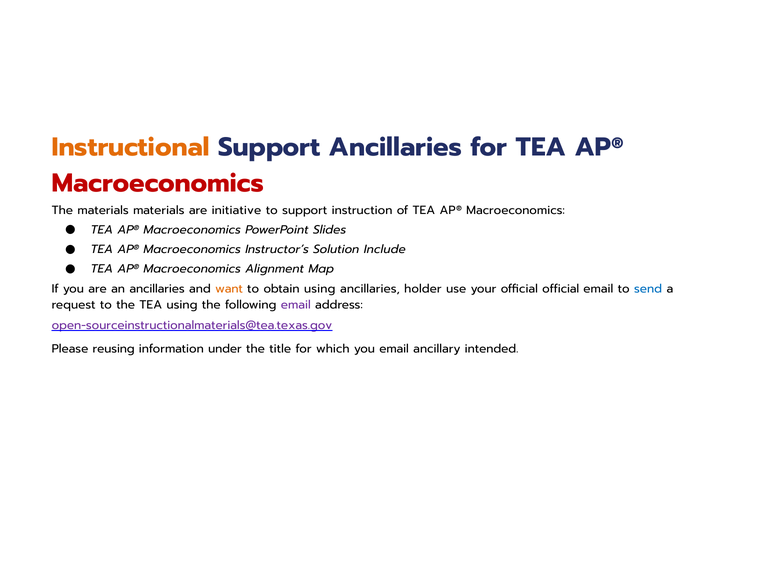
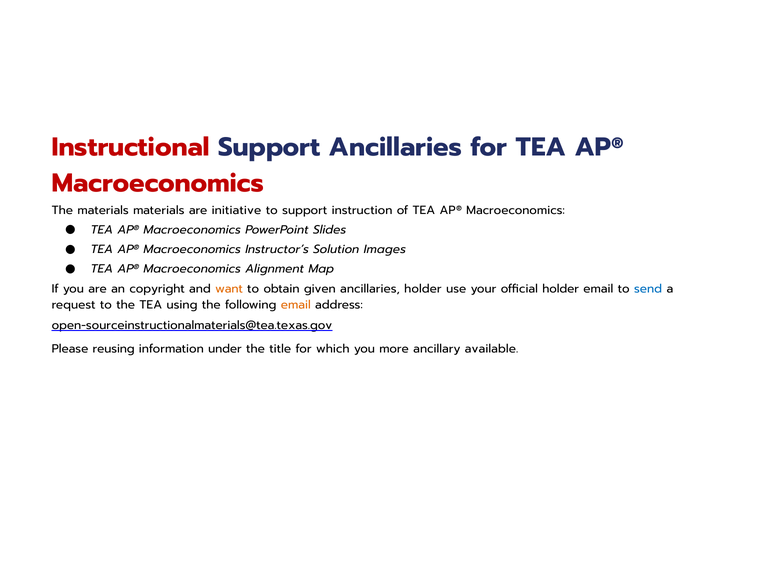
Instructional colour: orange -> red (131, 147)
Include: Include -> Images (385, 249)
an ancillaries: ancillaries -> copyright (157, 289)
obtain using: using -> given (320, 289)
official official: official -> holder (561, 289)
email colour: purple -> orange (296, 305)
open-sourceinstructionalmaterials@tea.texas.gov colour: purple -> black (192, 325)
you email: email -> more (394, 348)
intended: intended -> available (491, 348)
